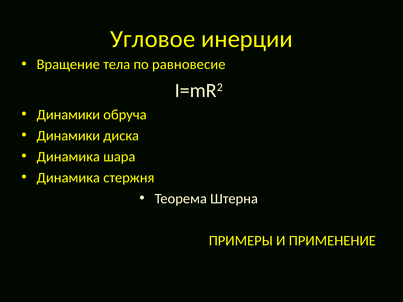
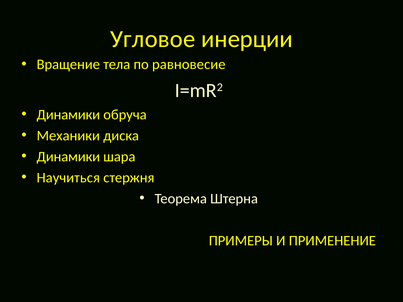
Динамики: Динамики -> Механики (68, 136)
Динамика: Динамика -> Динамики (68, 157)
Динамика: Динамика -> Научиться (68, 178)
